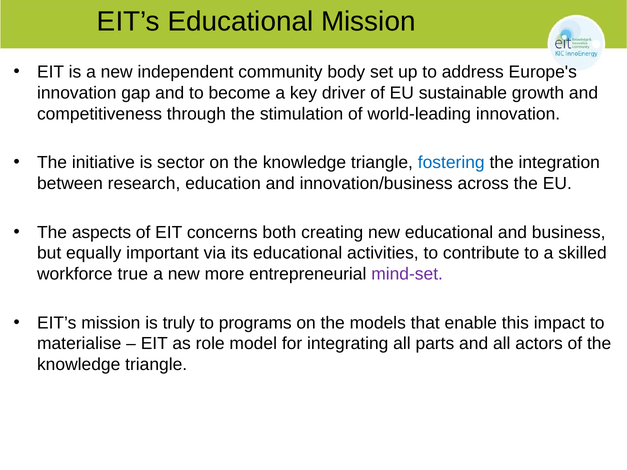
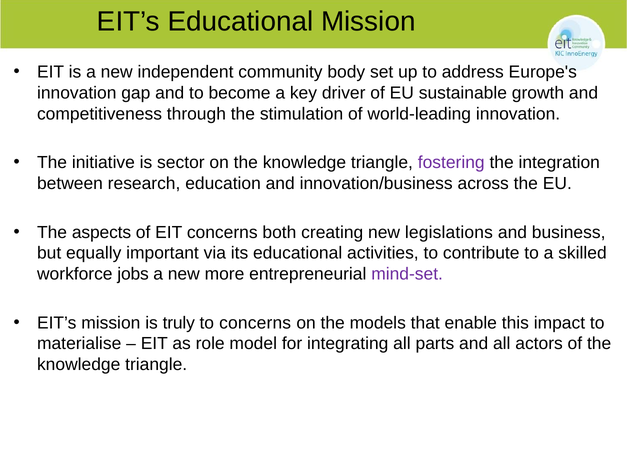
fostering colour: blue -> purple (451, 163)
new educational: educational -> legislations (449, 232)
true: true -> jobs (133, 274)
to programs: programs -> concerns (255, 323)
